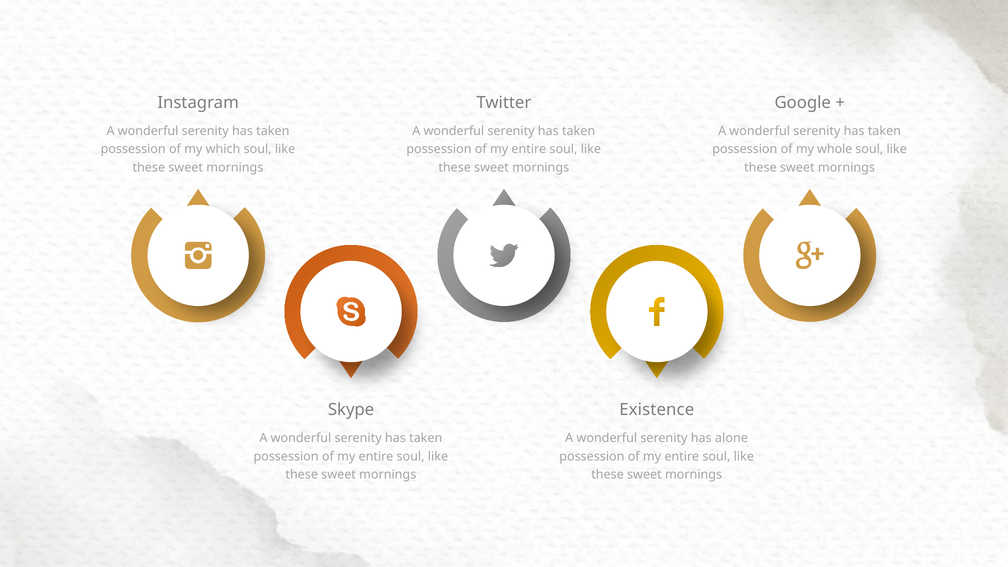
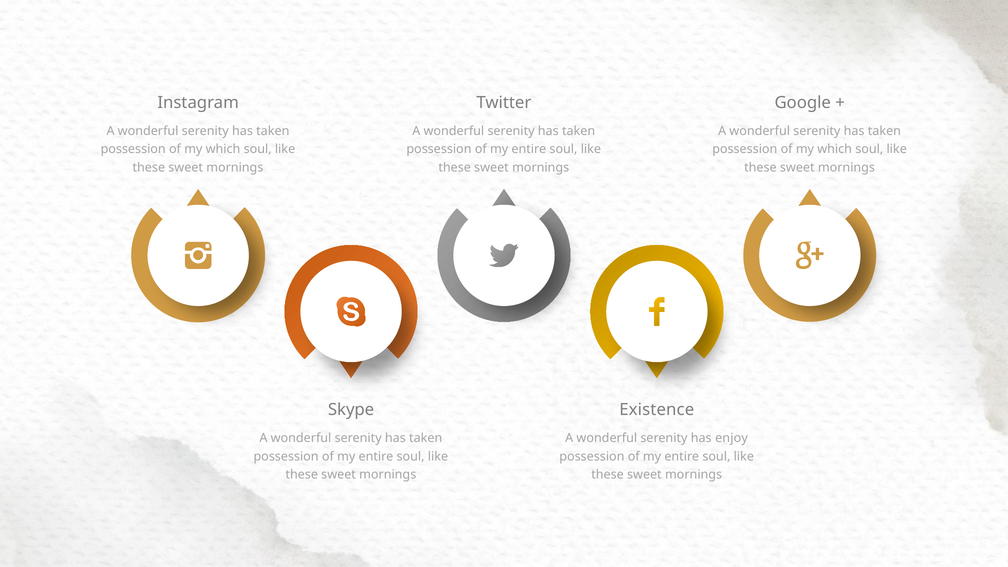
whole: whole -> which (835, 149)
alone: alone -> enjoy (731, 438)
